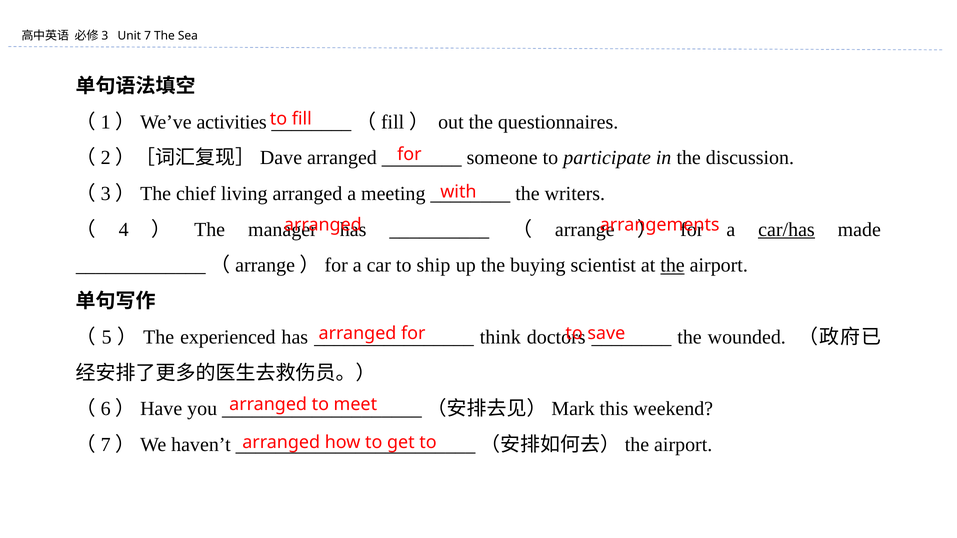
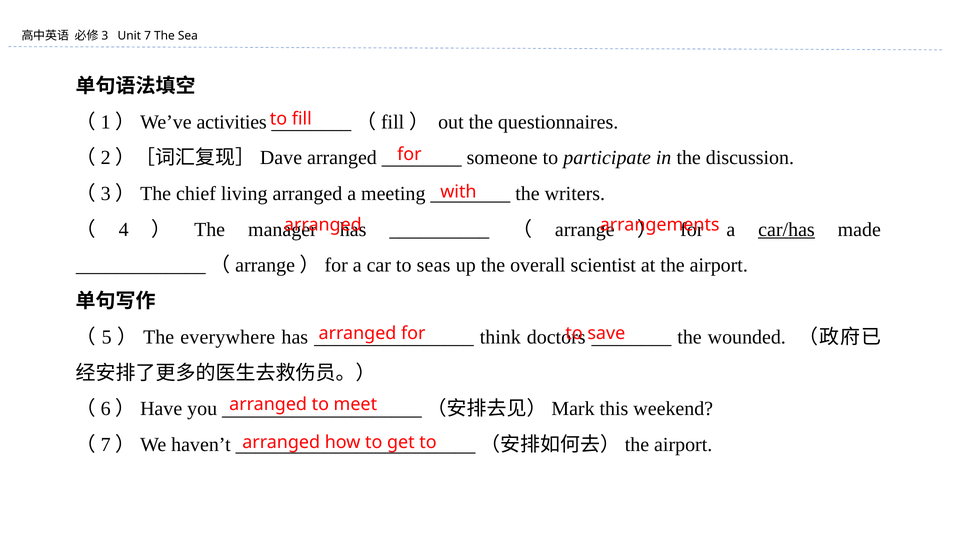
ship: ship -> seas (434, 266)
buying: buying -> overall (538, 266)
the underline: present -> none (673, 266)
experienced: experienced -> everywhere (228, 337)
